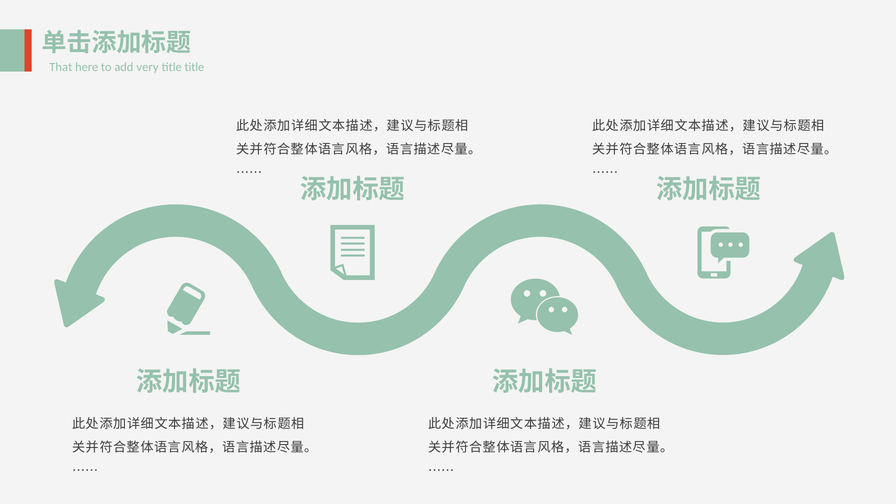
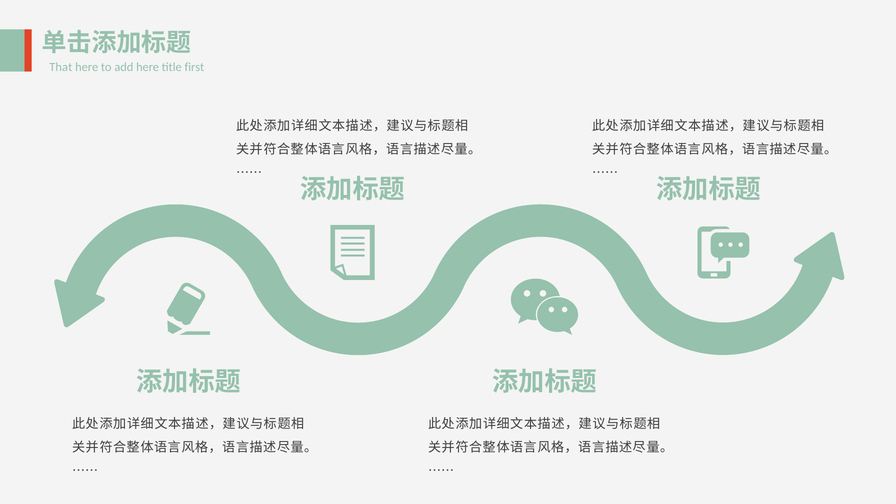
add very: very -> here (148, 67)
title title: title -> first (194, 67)
